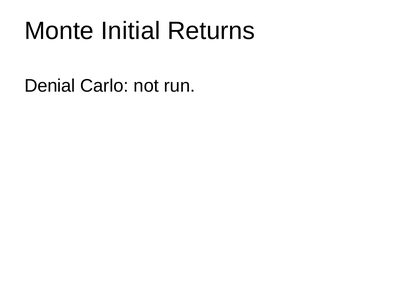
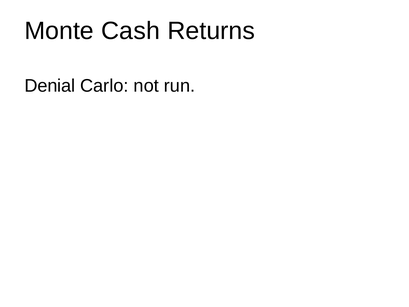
Initial: Initial -> Cash (131, 31)
